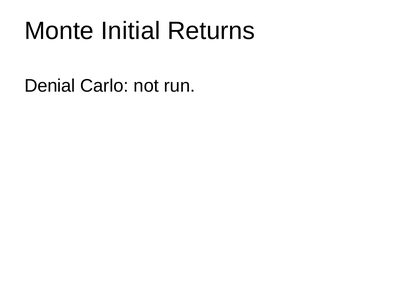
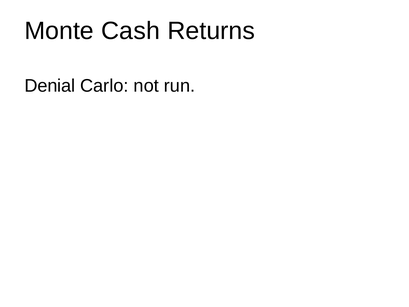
Initial: Initial -> Cash (131, 31)
